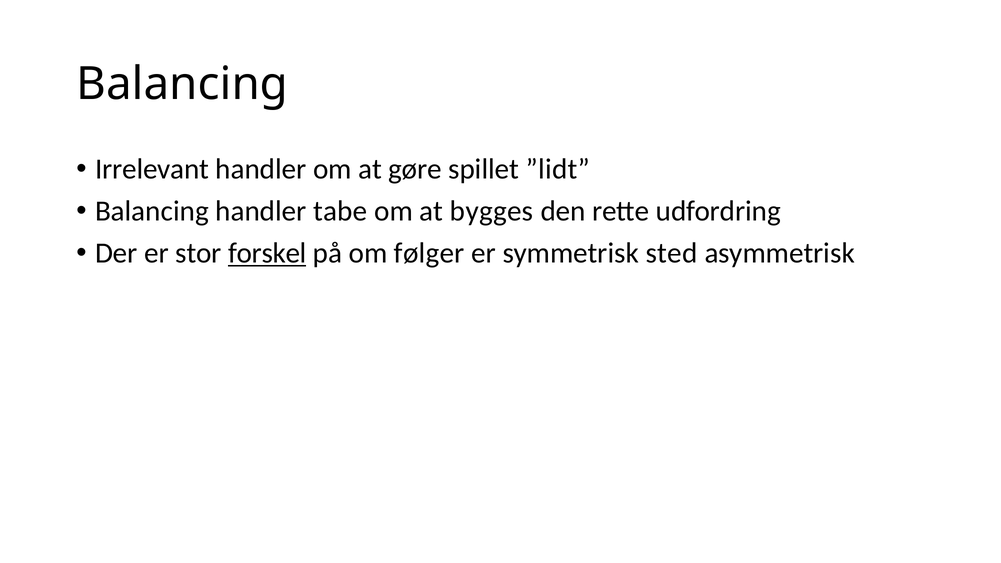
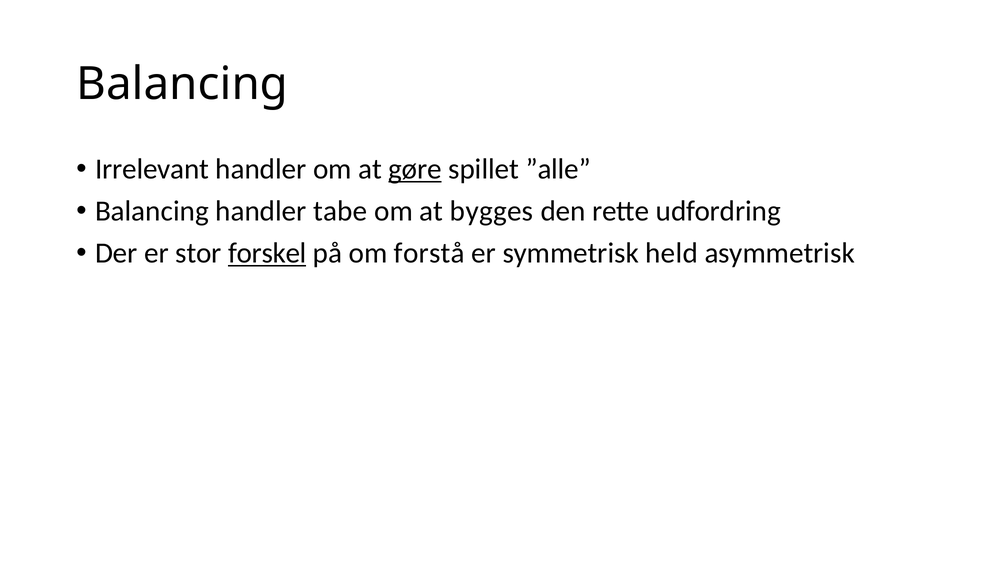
gøre underline: none -> present (415, 169)
”lidt: ”lidt -> ”alle (558, 169)
følger: følger -> forstå (429, 253)
sted: sted -> held (672, 253)
